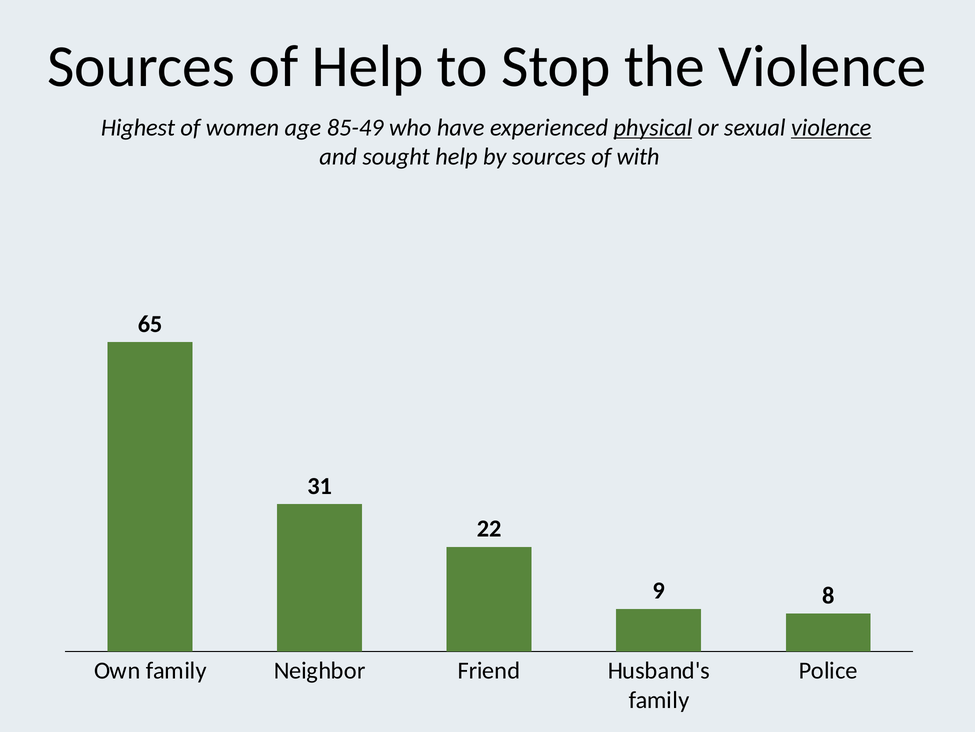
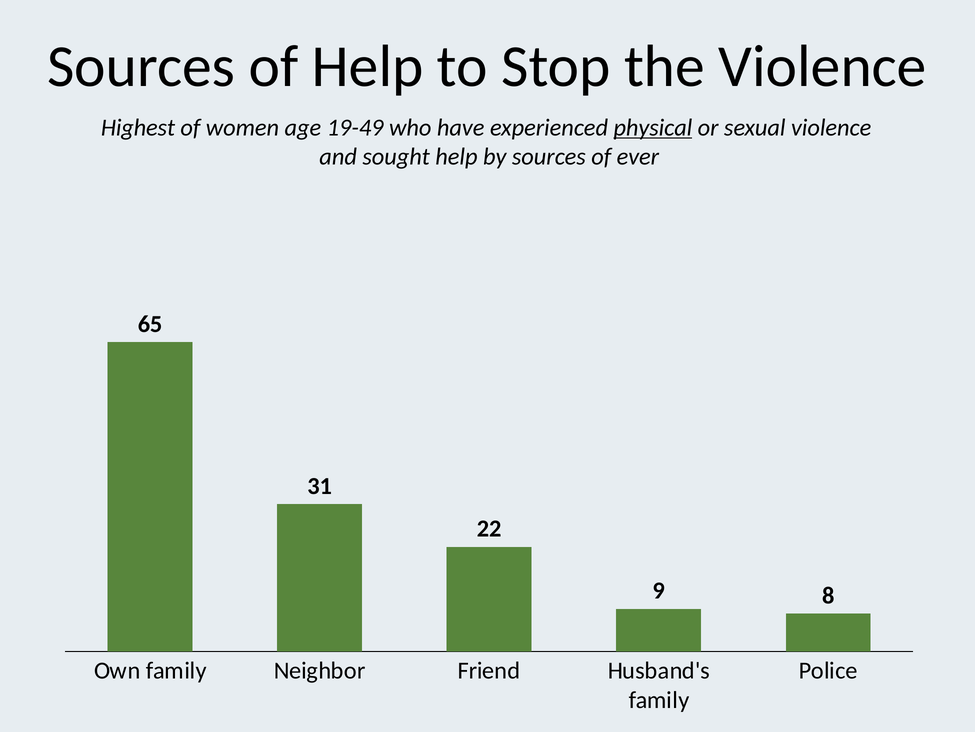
85-49: 85-49 -> 19-49 (355, 127)
violence underline: present -> none (831, 127)
with: with -> ever (638, 157)
